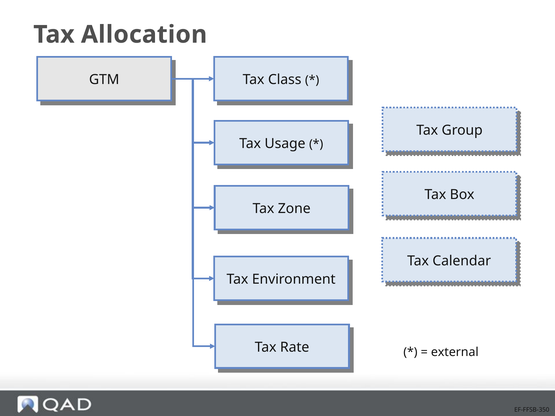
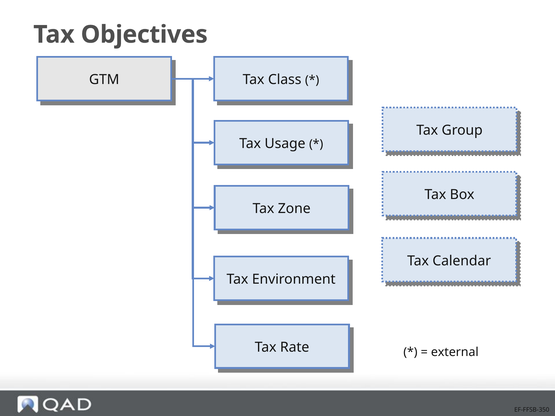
Allocation: Allocation -> Objectives (144, 35)
